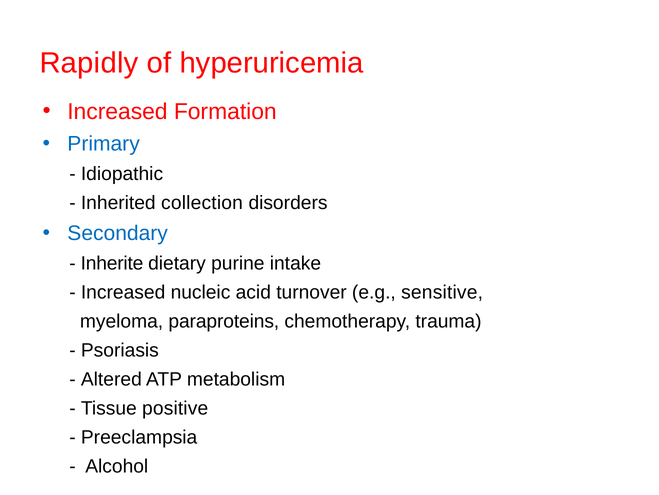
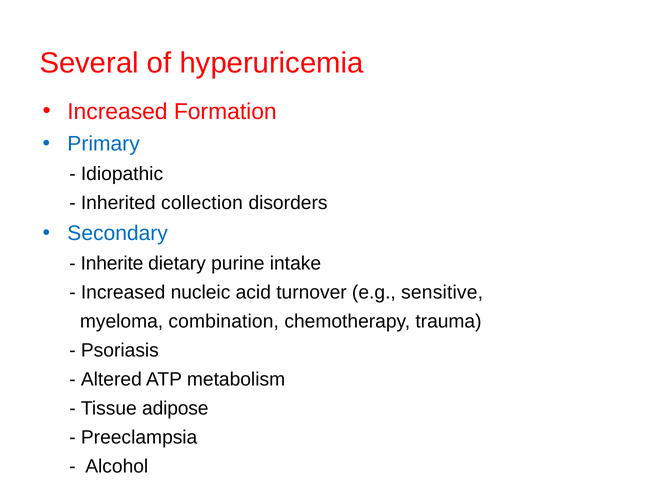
Rapidly: Rapidly -> Several (89, 63)
paraproteins: paraproteins -> combination (224, 321)
positive: positive -> adipose (175, 408)
